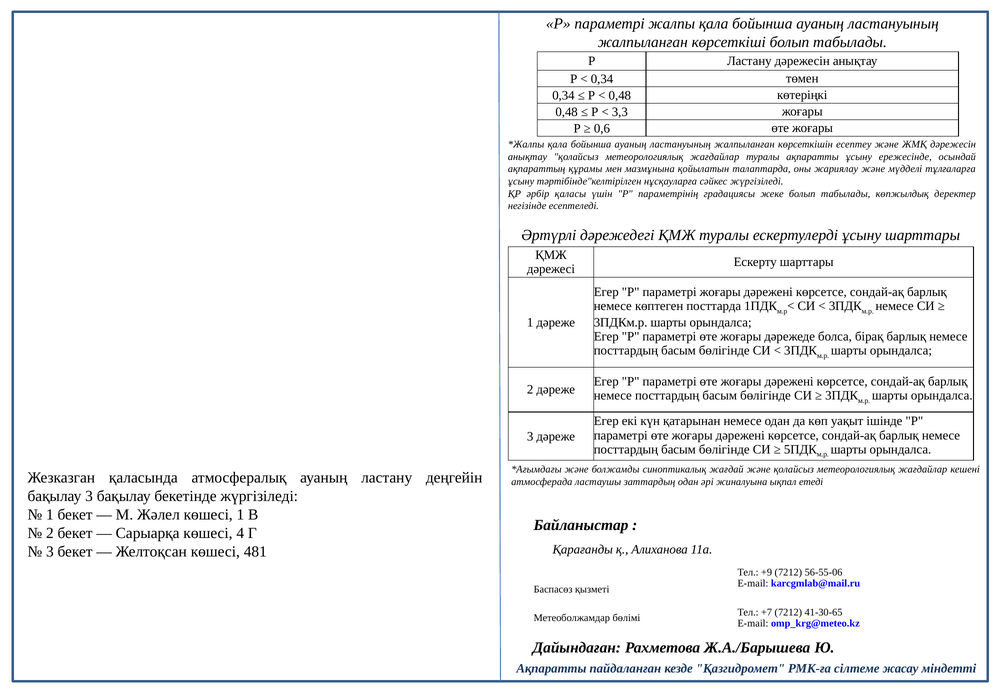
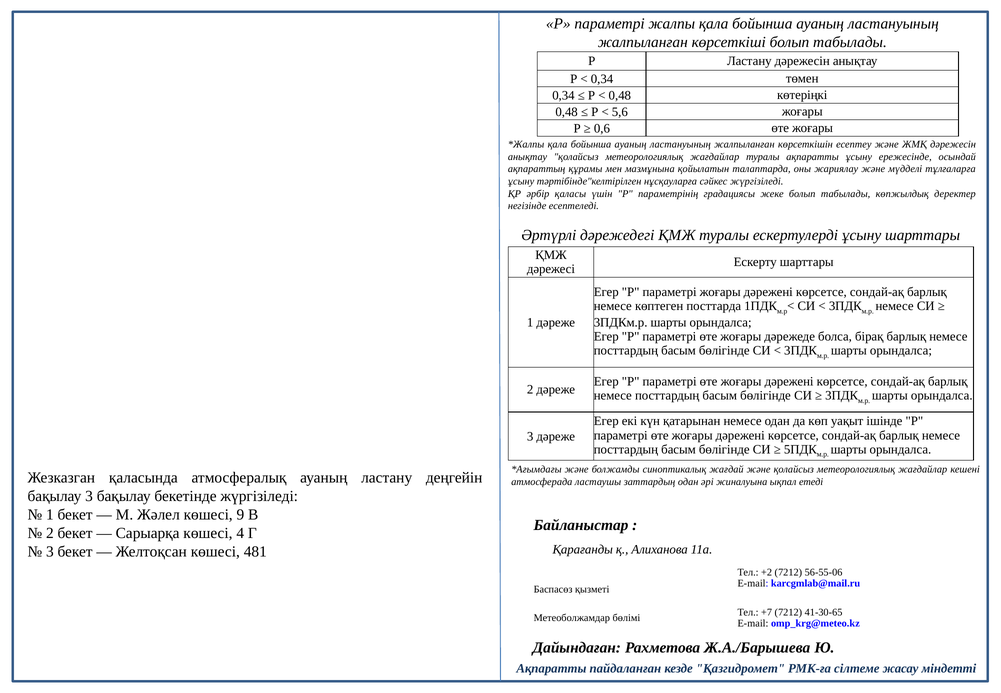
3,3: 3,3 -> 5,6 (620, 112)
көшесі 1: 1 -> 9 (240, 515)
+9: +9 -> +2 (767, 572)
